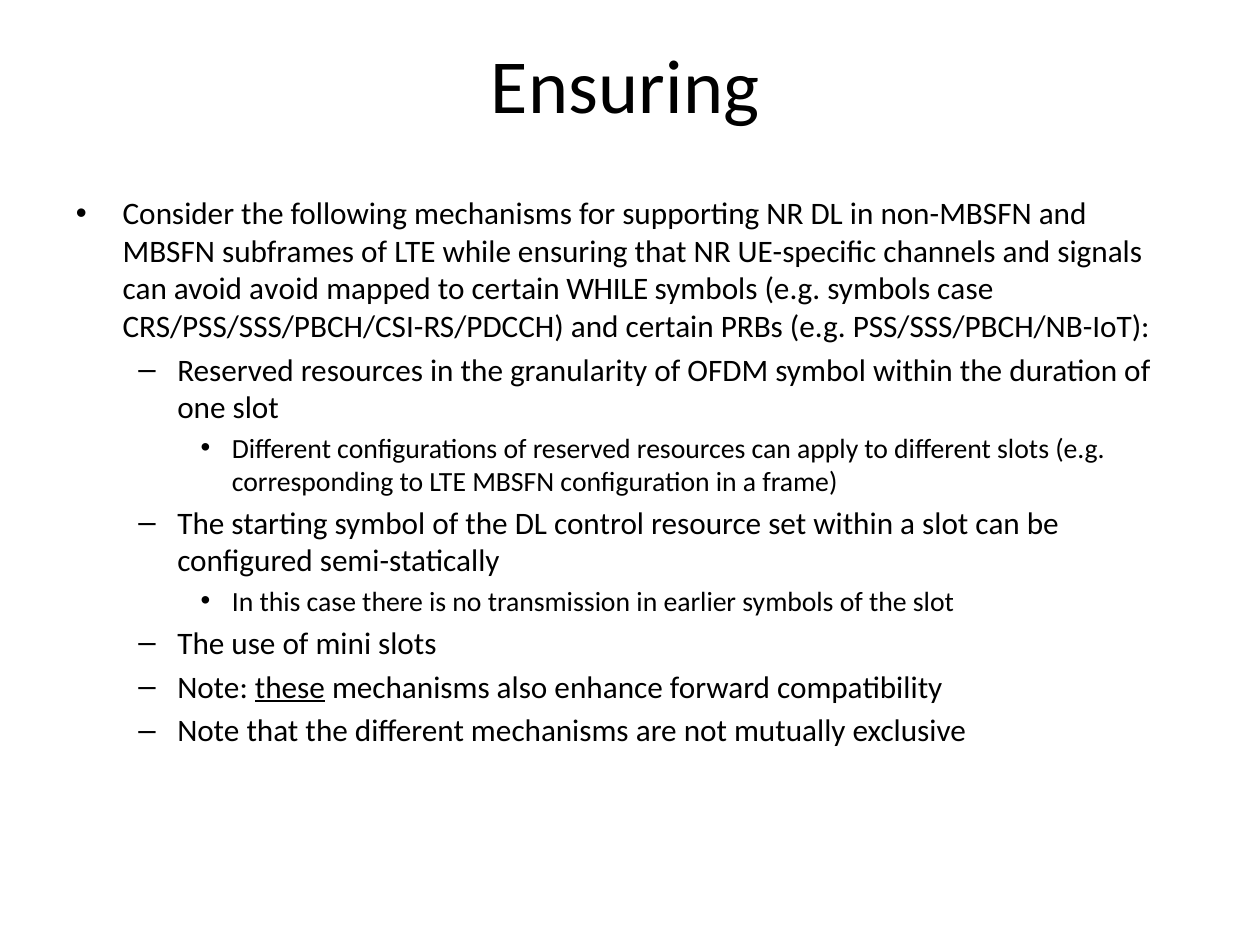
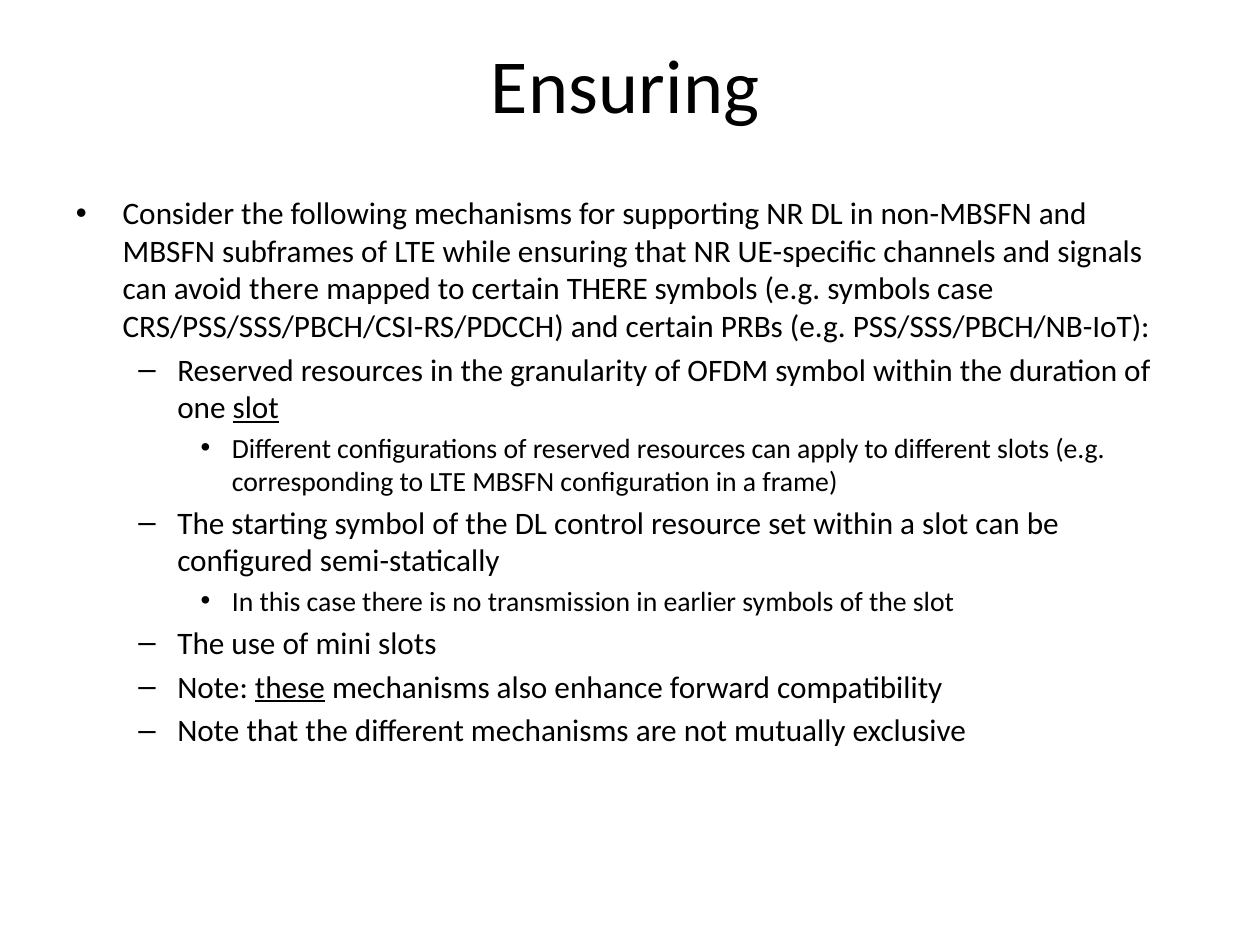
avoid avoid: avoid -> there (284, 289)
certain WHILE: WHILE -> THERE (607, 289)
slot underline: none -> present (256, 408)
